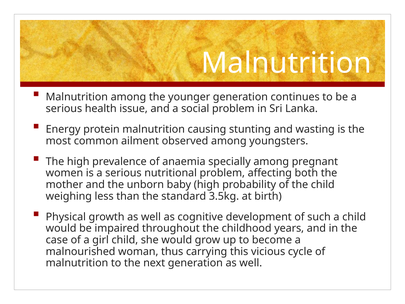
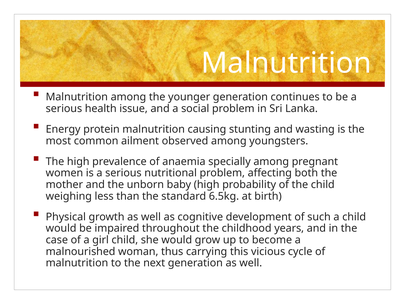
3.5kg: 3.5kg -> 6.5kg (224, 196)
